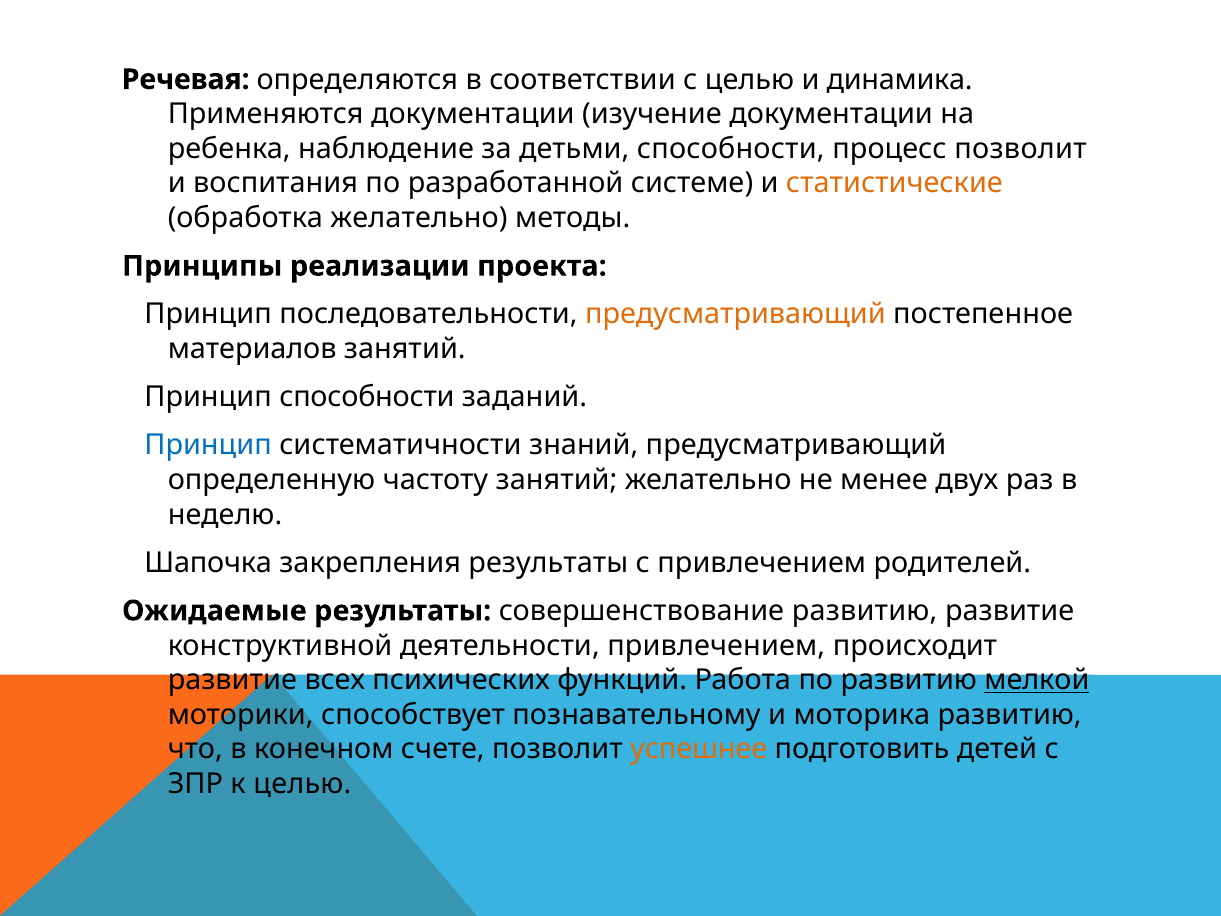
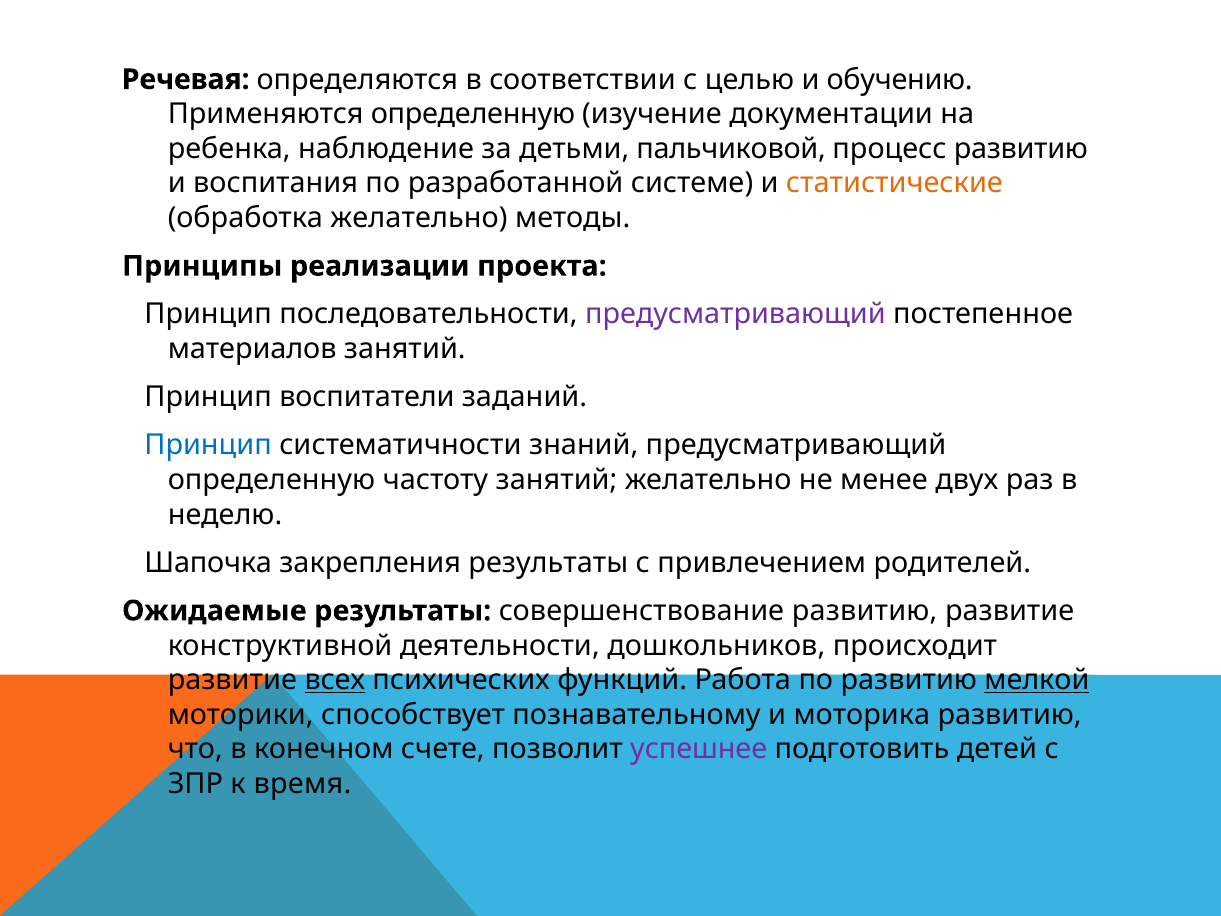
динамика: динамика -> обучению (900, 79)
Применяются документации: документации -> определенную (473, 114)
детьми способности: способности -> пальчиковой (731, 149)
процесс позволит: позволит -> развитию (1021, 149)
предусматривающий colour: orange -> purple (735, 314)
Принцип способности: способности -> воспитатели (367, 397)
деятельности привлечением: привлечением -> дошкольников (716, 645)
всех underline: none -> present (335, 680)
успешнее colour: orange -> purple (699, 749)
к целью: целью -> время (302, 784)
